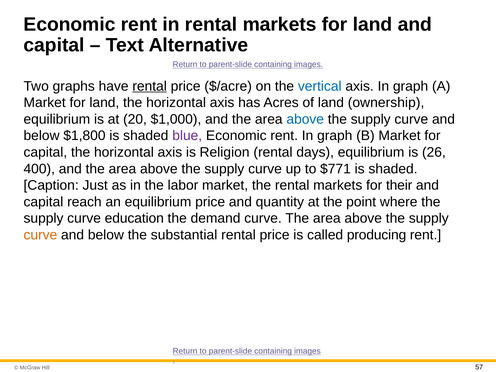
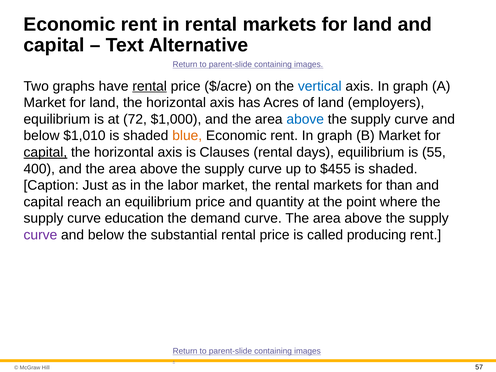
ownership: ownership -> employers (386, 103)
20: 20 -> 72 (135, 119)
$1,800: $1,800 -> $1,010 (84, 136)
blue colour: purple -> orange (187, 136)
capital underline: none -> present (45, 152)
Religion: Religion -> Clauses (225, 152)
26: 26 -> 55 (434, 152)
$771: $771 -> $455 (335, 169)
their: their -> than (399, 185)
curve colour: orange -> purple (40, 235)
